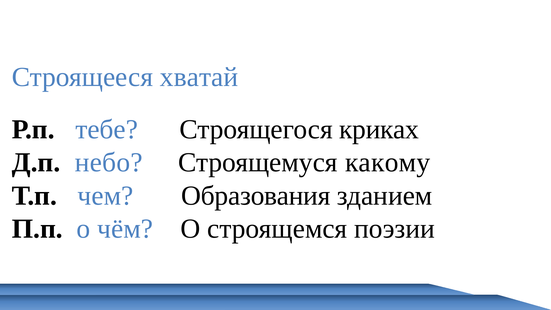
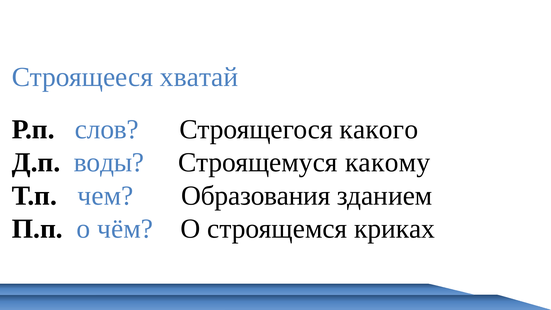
тебе: тебе -> слов (107, 129)
криках: криках -> какого (379, 129)
небо: небо -> воды (109, 163)
поэзии: поэзии -> криках (395, 229)
